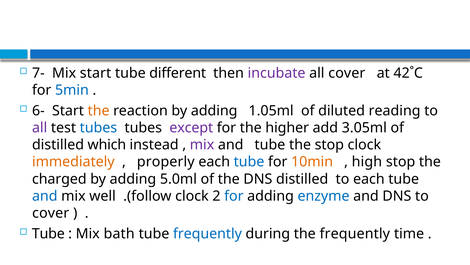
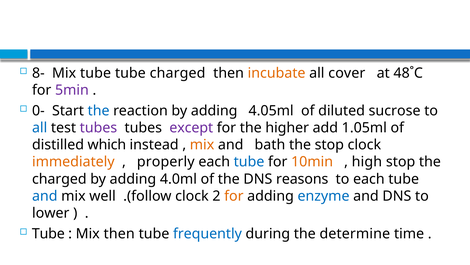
7-: 7- -> 8- (38, 73)
Mix start: start -> tube (96, 73)
tube different: different -> charged (178, 73)
incubate colour: purple -> orange (277, 73)
42˚C: 42˚C -> 48˚C (408, 73)
5min colour: blue -> purple (72, 90)
6-: 6- -> 0- (38, 110)
the colour: orange -> blue (99, 110)
1.05ml: 1.05ml -> 4.05ml (271, 110)
reading: reading -> sucrose (395, 110)
all colour: purple -> blue (40, 127)
tubes colour: blue -> purple (98, 127)
3.05ml: 3.05ml -> 1.05ml (364, 127)
mix colour: purple -> orange (202, 145)
and tube: tube -> bath (270, 145)
5.0ml: 5.0ml -> 4.0ml (178, 179)
DNS distilled: distilled -> reasons (302, 179)
for colour: blue -> orange (234, 196)
cover: cover -> lower (51, 213)
Mix bath: bath -> then (119, 233)
the frequently: frequently -> determine (355, 233)
